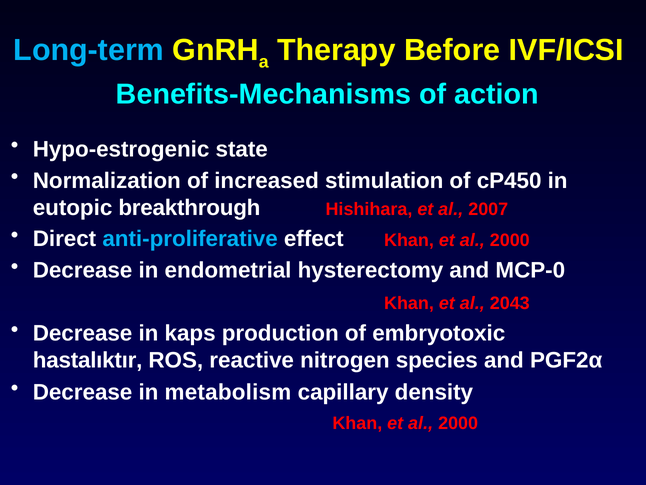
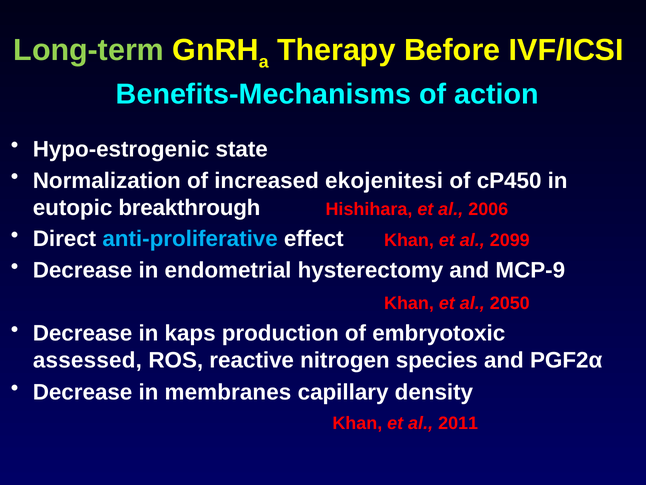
Long‐term colour: light blue -> light green (89, 50)
stimulation: stimulation -> ekojenitesi (384, 180)
2007: 2007 -> 2006 (488, 209)
2000: 2000 -> 2099 (510, 240)
MCP‐0: MCP‐0 -> MCP‐9 (530, 270)
2043: 2043 -> 2050 (510, 303)
hastalıktır: hastalıktır -> assessed (87, 360)
metabolism: metabolism -> membranes (228, 392)
2000: 2000 -> 2011 (458, 423)
